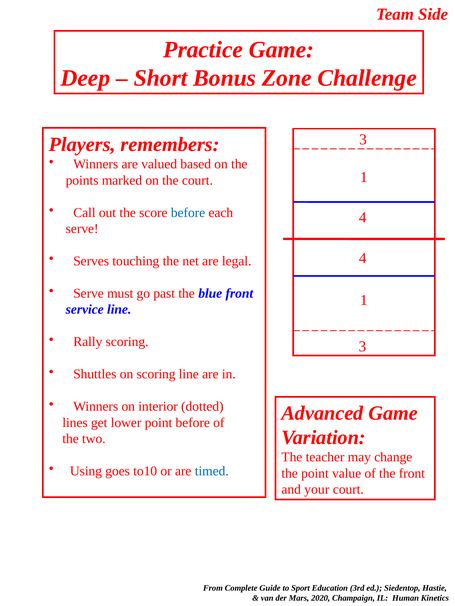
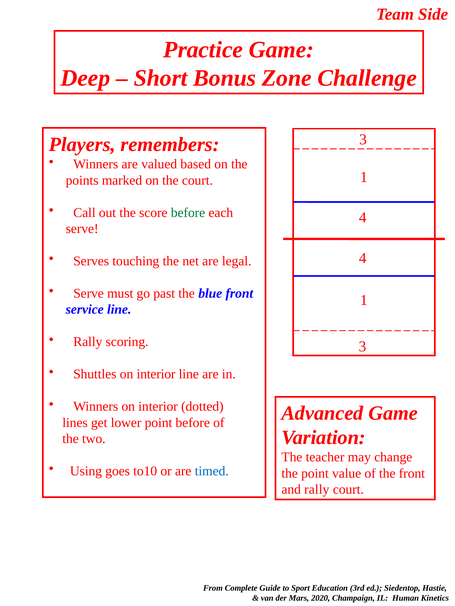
before colour: blue -> green (188, 213)
Shuttles on scoring: scoring -> interior (156, 375)
and your: your -> rally (317, 490)
